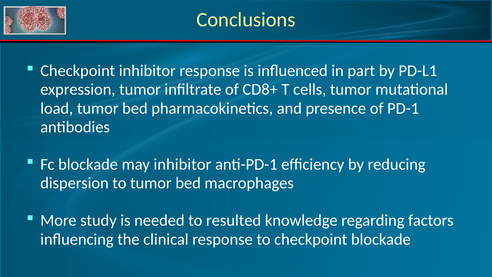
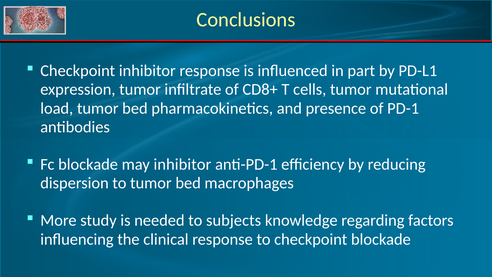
resulted: resulted -> subjects (234, 220)
